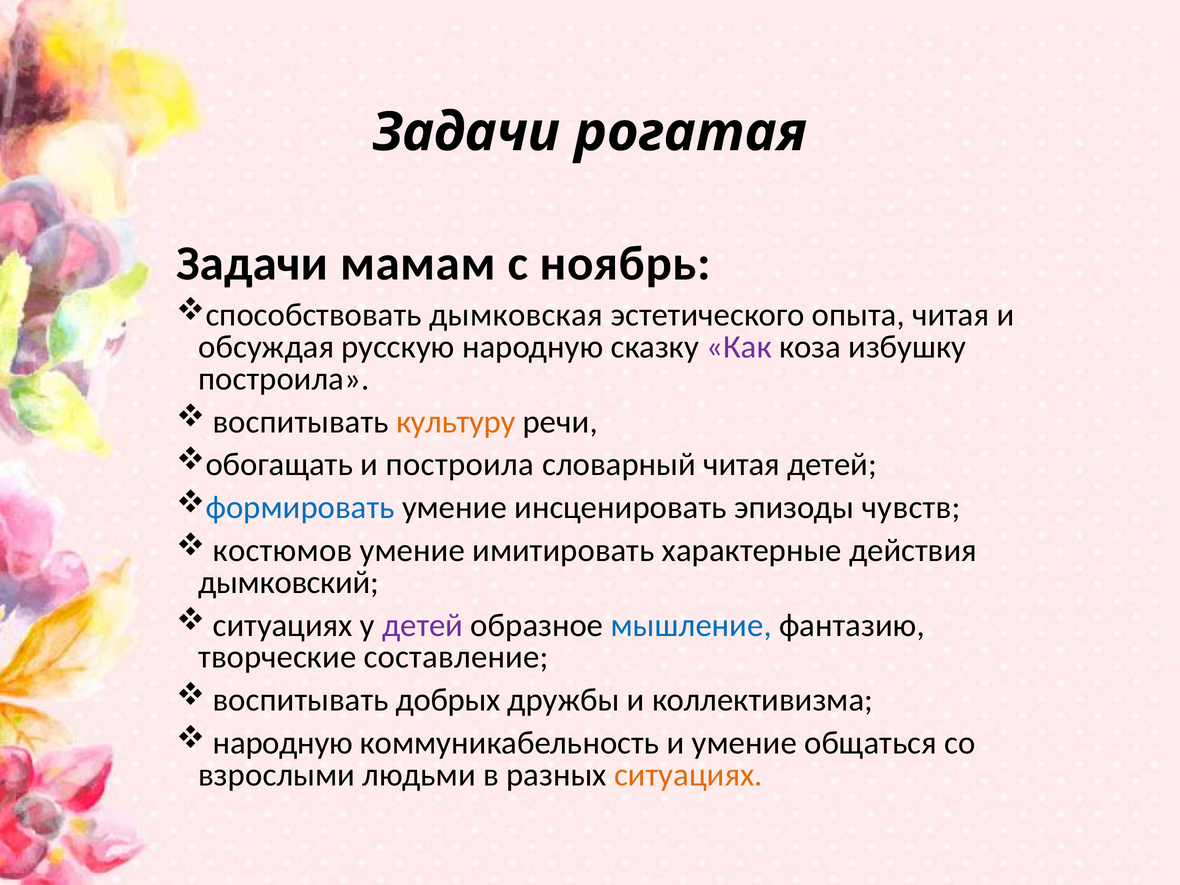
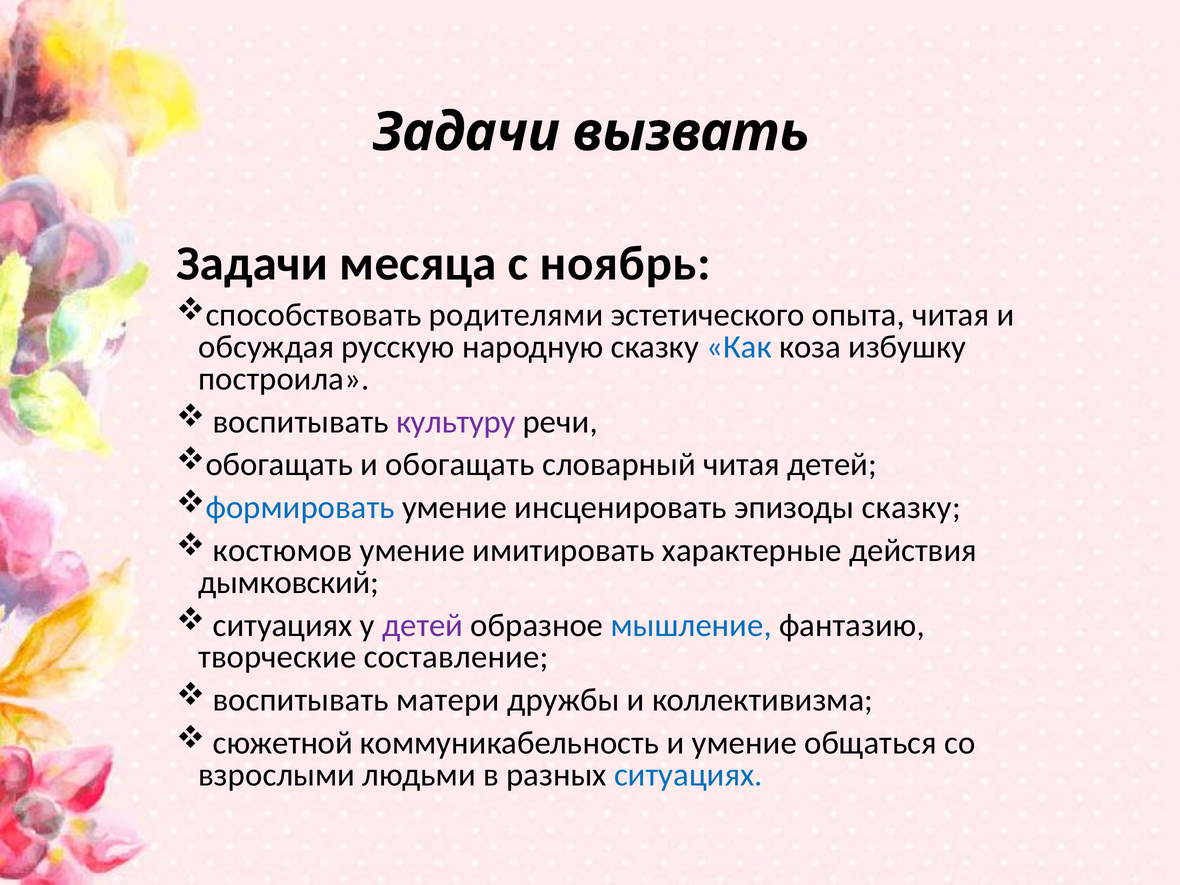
рогатая: рогатая -> вызвать (691, 132)
мамам: мамам -> месяца (418, 263)
дымковская: дымковская -> родителями (516, 315)
Как colour: purple -> blue (739, 347)
культуру colour: orange -> purple (456, 422)
и построила: построила -> обогащать (460, 465)
эпизоды чувств: чувств -> сказку (911, 508)
добрых: добрых -> матери (448, 700)
народную: народную -> сюжетной (283, 743)
ситуациях colour: orange -> blue (688, 775)
